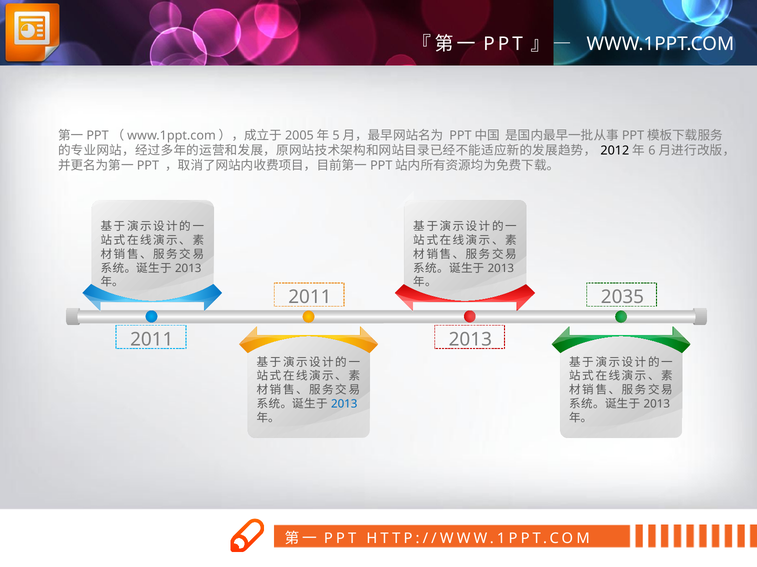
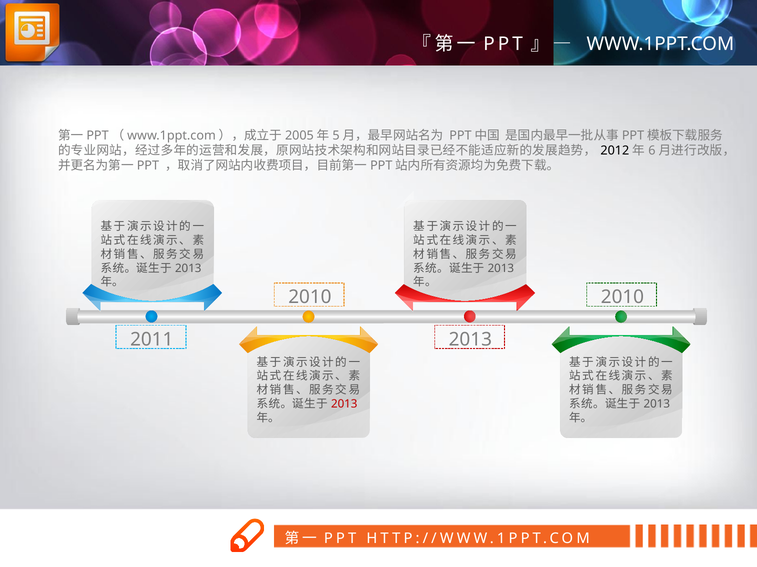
2011: 2011 -> 2010 (310, 298)
2035: 2035 -> 2010 (622, 298)
2013 colour: blue -> red (344, 404)
